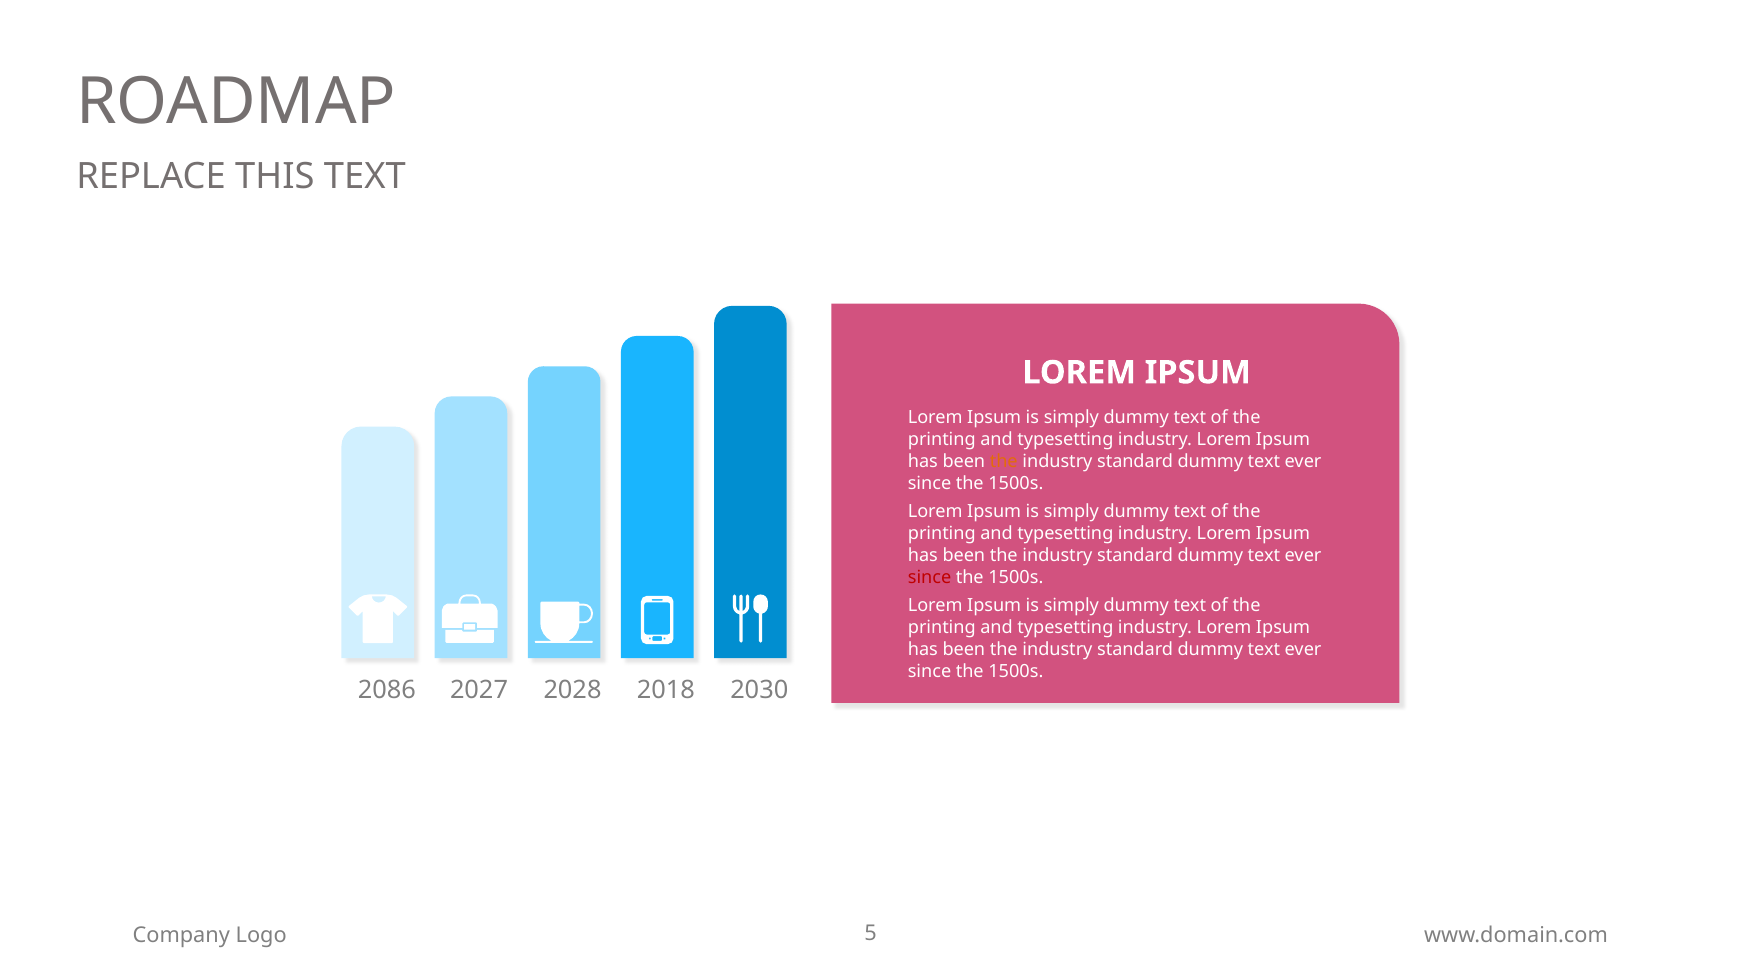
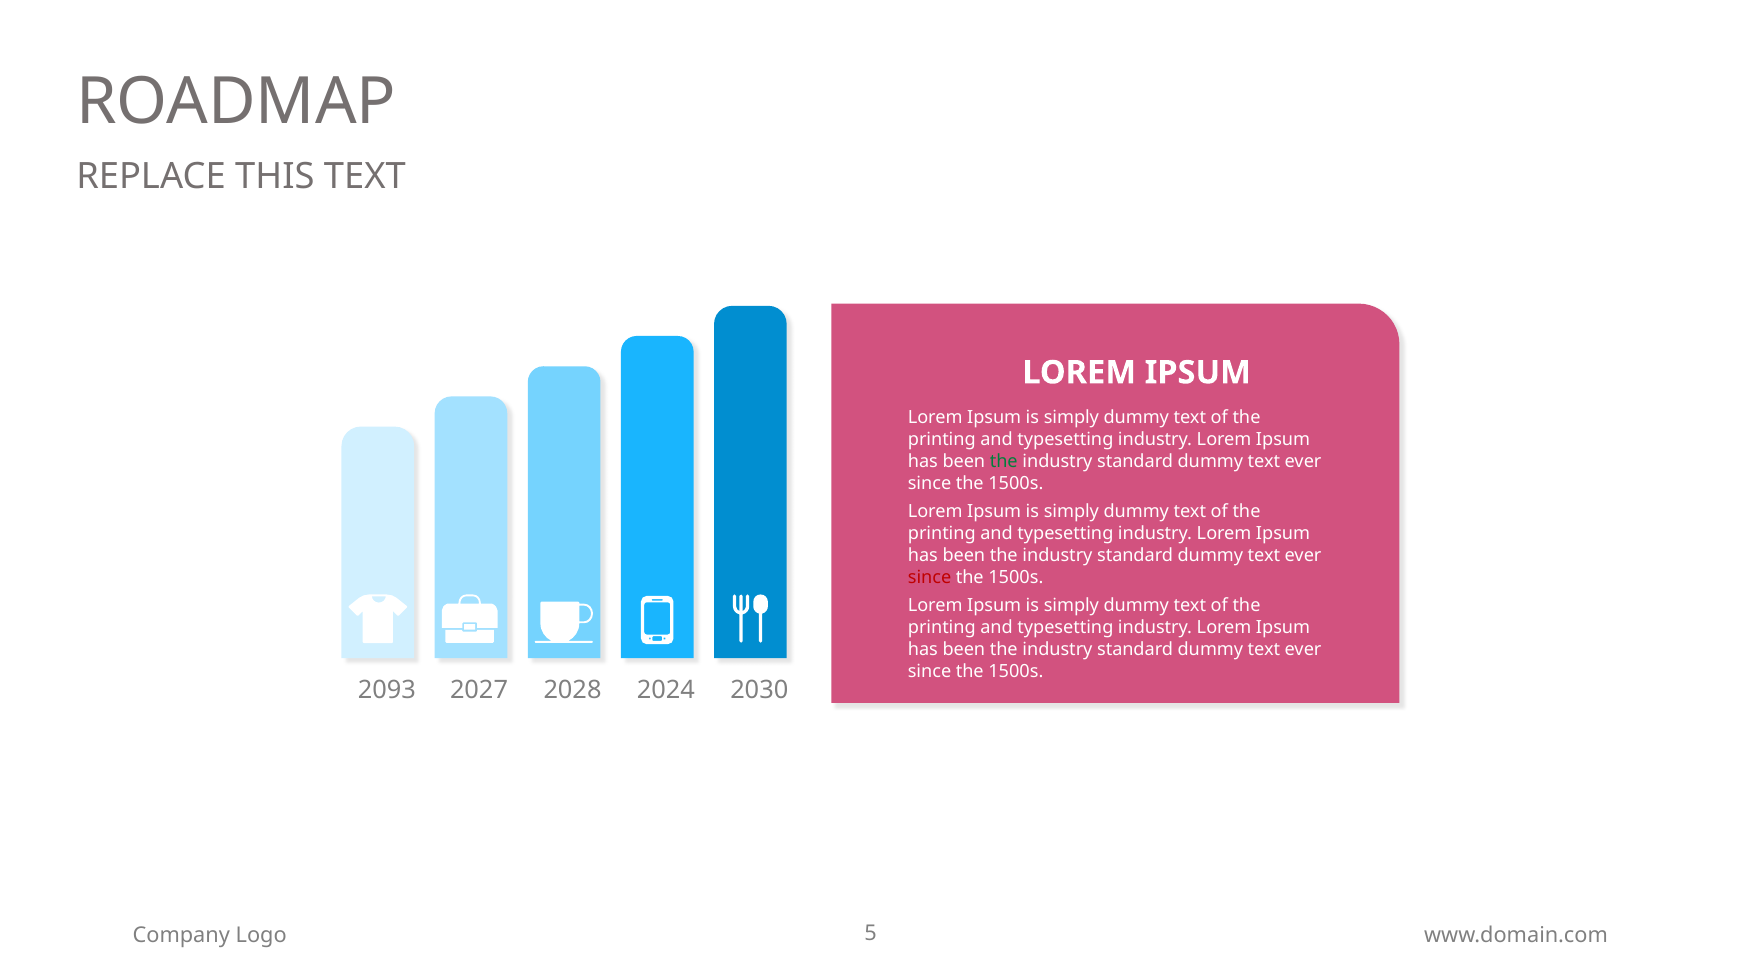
the colour: orange -> green (1004, 461)
2086: 2086 -> 2093 (387, 690)
2018: 2018 -> 2024 (666, 690)
